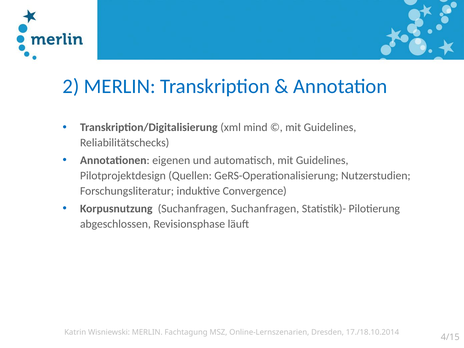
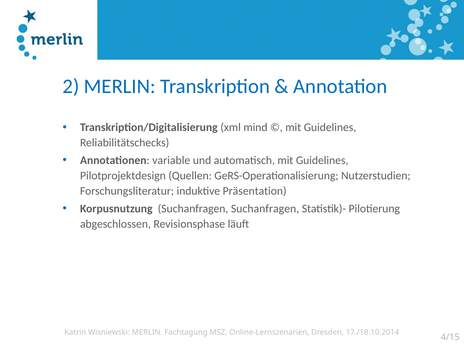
eigenen: eigenen -> variable (171, 160)
Convergence: Convergence -> Präsentation (255, 191)
